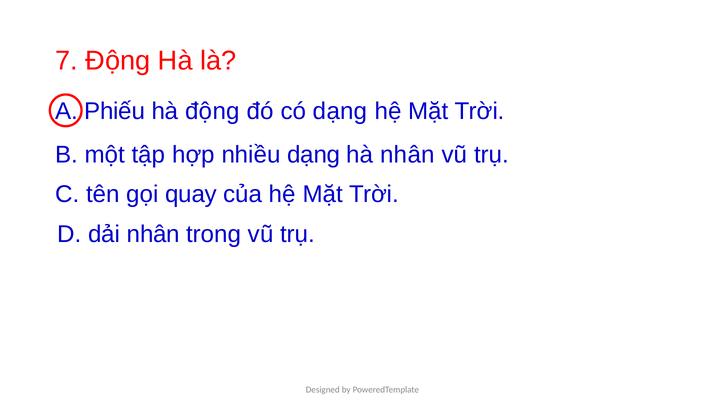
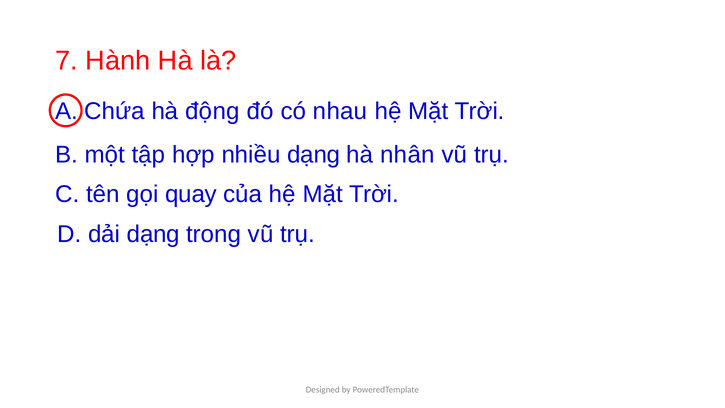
7 Động: Động -> Hành (118, 61)
Phiếu: Phiếu -> Chứa (115, 111)
có dạng: dạng -> nhau (340, 111)
dải nhân: nhân -> dạng (153, 234)
